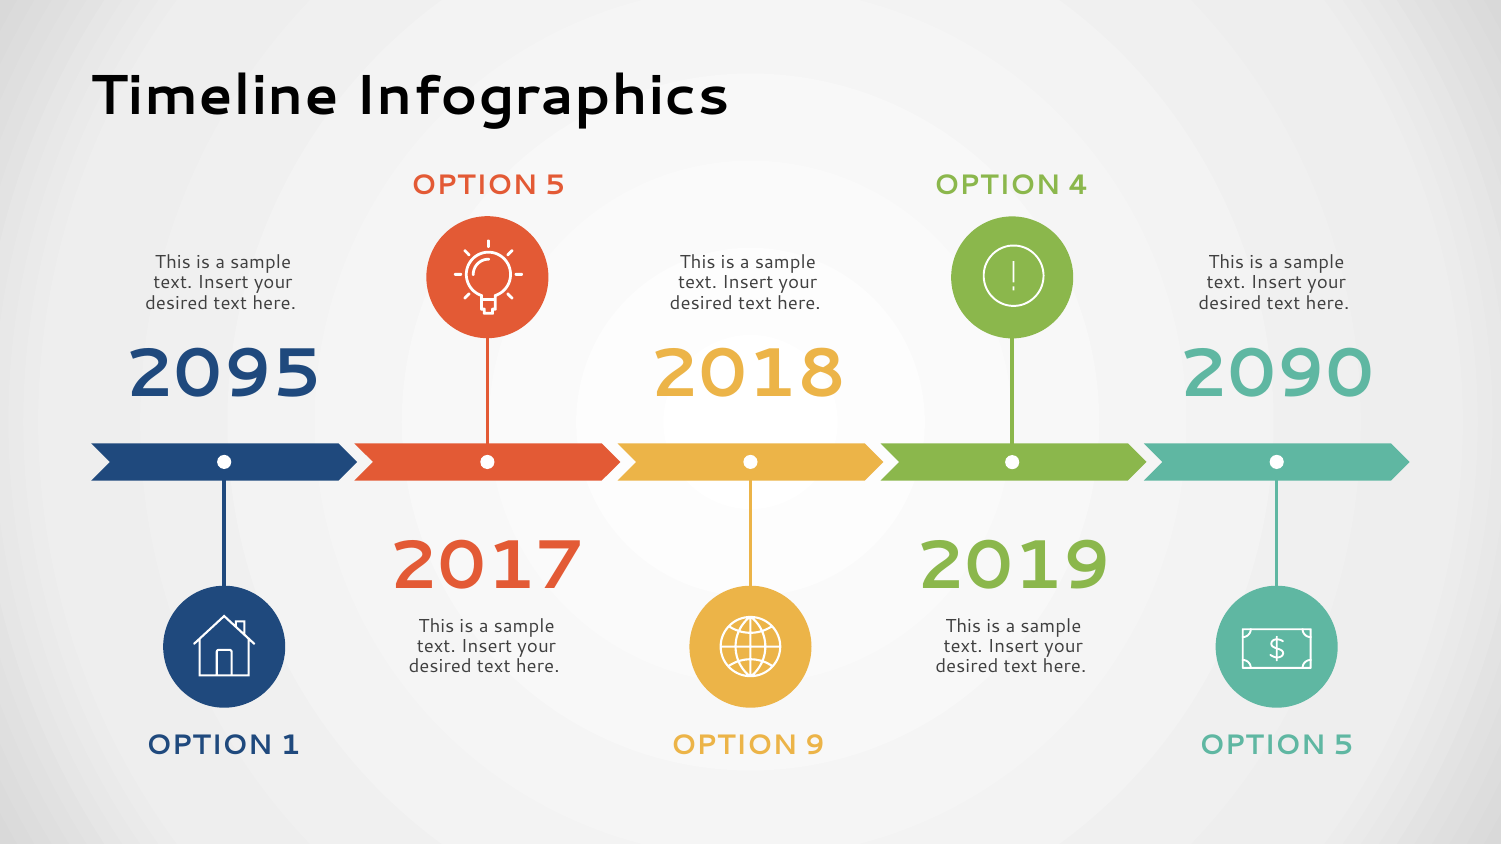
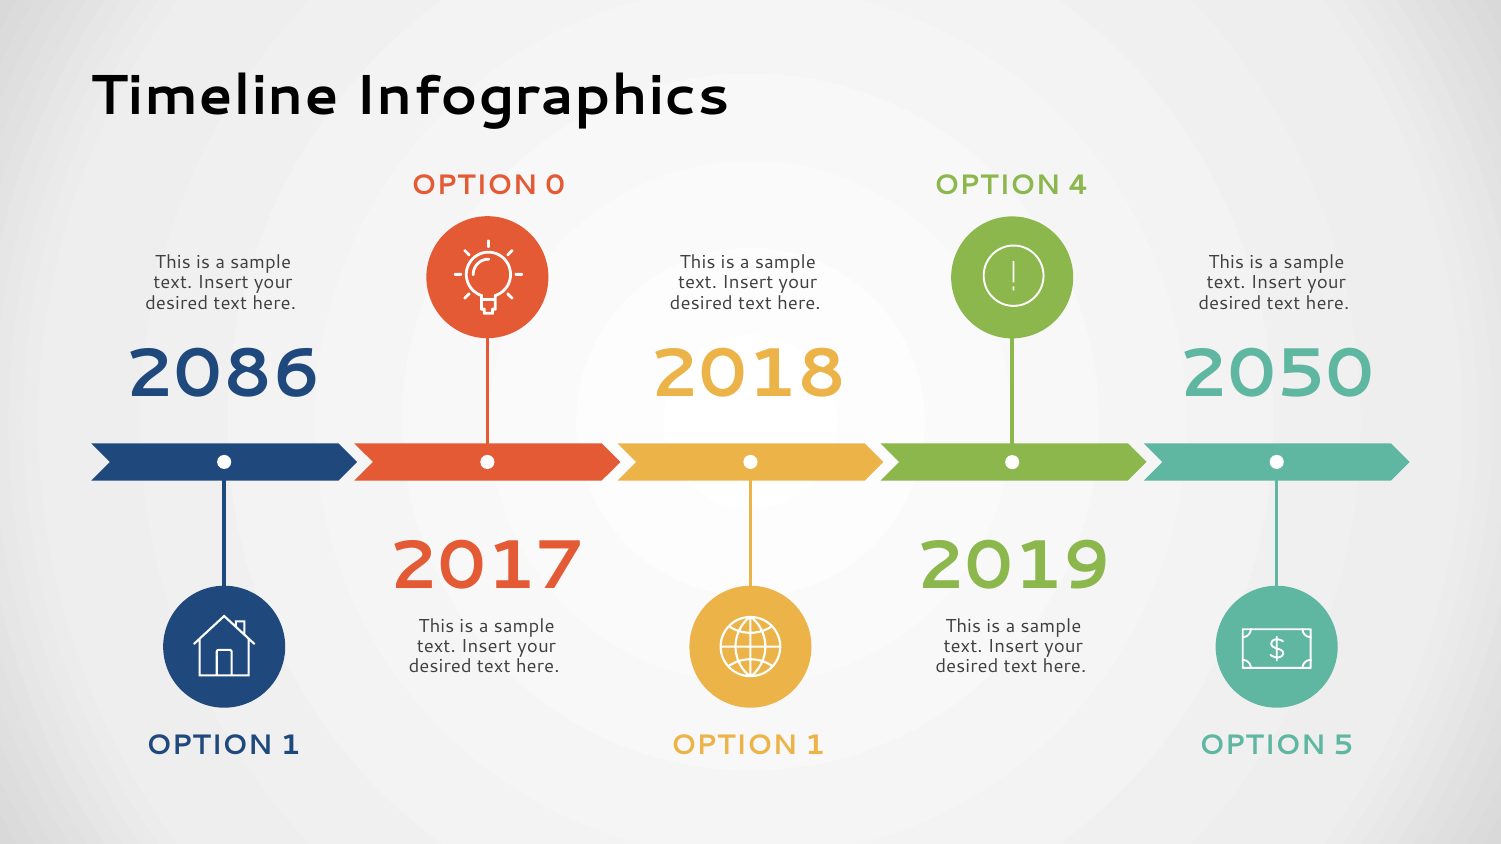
5: 5 -> 0 (555, 185)
2095: 2095 -> 2086 (223, 374)
2090: 2090 -> 2050 (1276, 374)
9: 9 -> 1 (815, 746)
